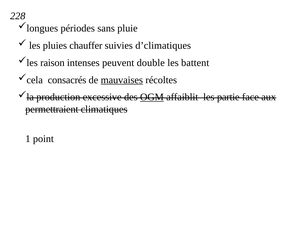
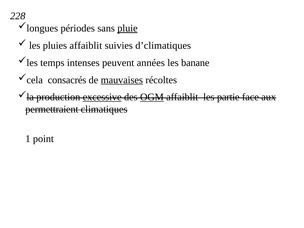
pluie underline: none -> present (127, 28)
pluies chauffer: chauffer -> affaiblit (86, 45)
raison: raison -> temps (52, 63)
double: double -> années (151, 63)
battent: battent -> banane (195, 63)
excessive underline: none -> present (102, 97)
